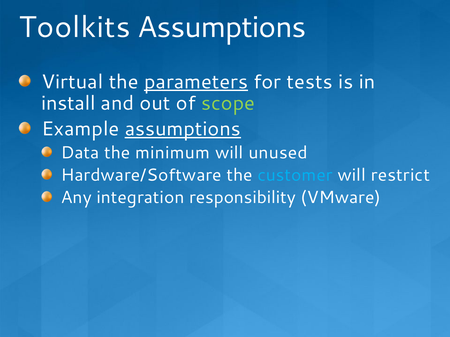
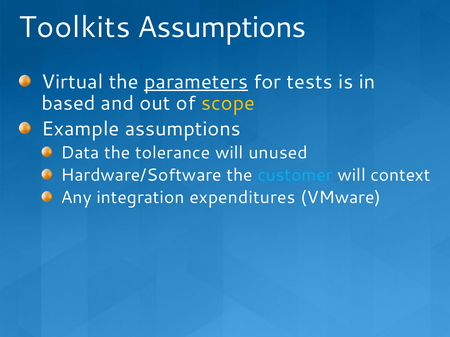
install: install -> based (68, 104)
scope colour: light green -> yellow (228, 104)
assumptions underline: present -> none (183, 129)
minimum: minimum -> tolerance (173, 153)
restrict: restrict -> context (400, 175)
responsibility: responsibility -> expenditures (242, 198)
